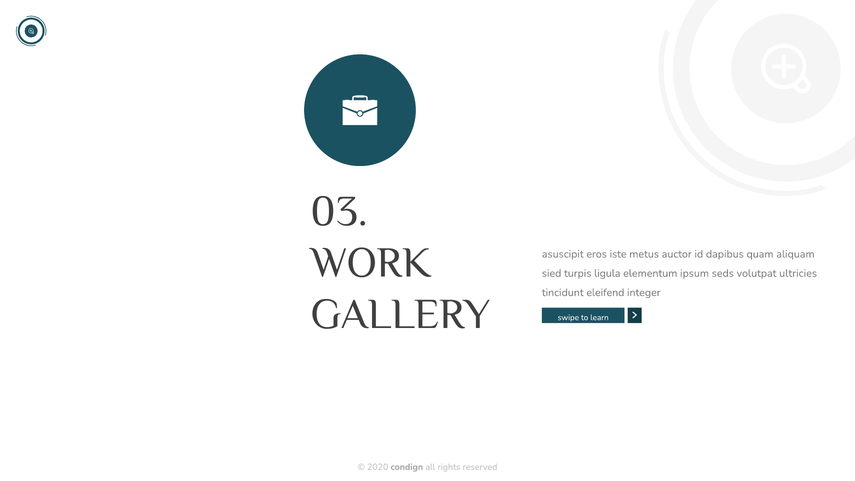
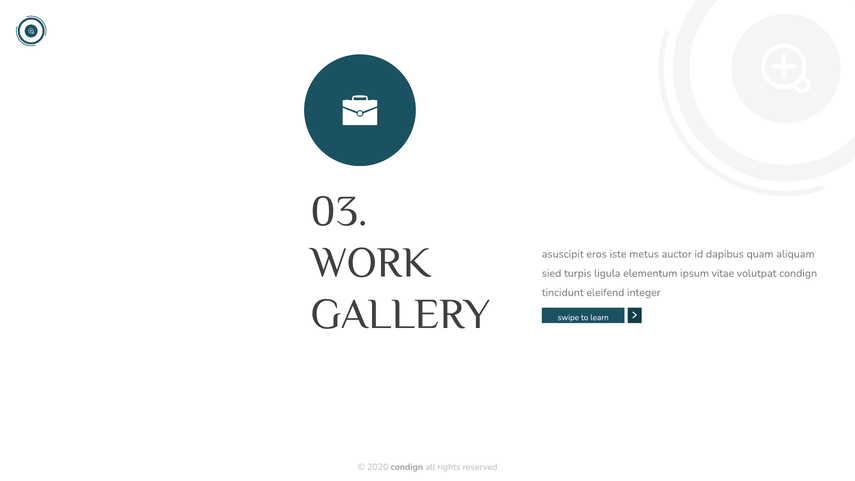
seds: seds -> vitae (723, 273)
volutpat ultricies: ultricies -> condign (798, 273)
